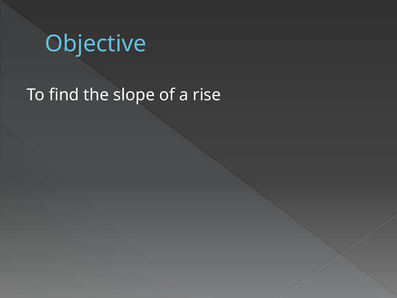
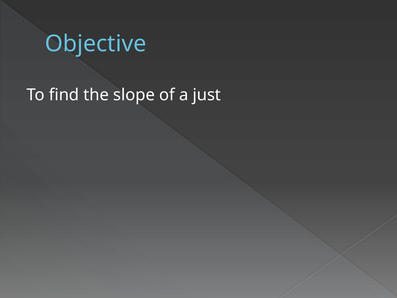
rise: rise -> just (207, 95)
